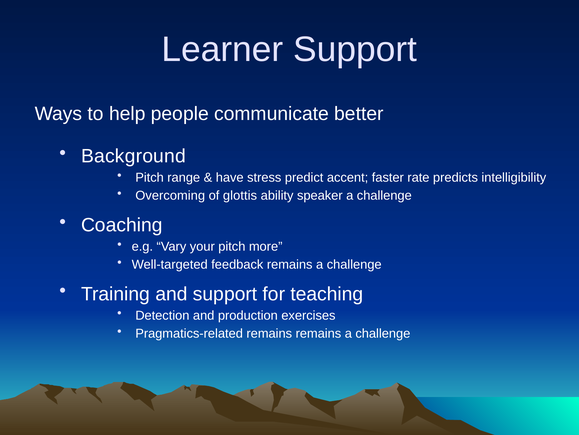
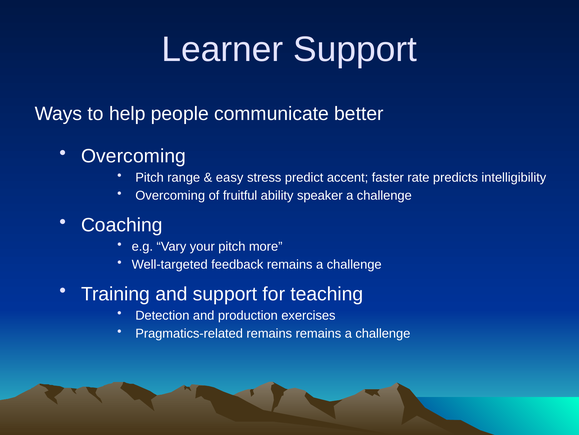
Background: Background -> Overcoming (134, 156)
have: have -> easy (230, 177)
glottis: glottis -> fruitful (240, 195)
